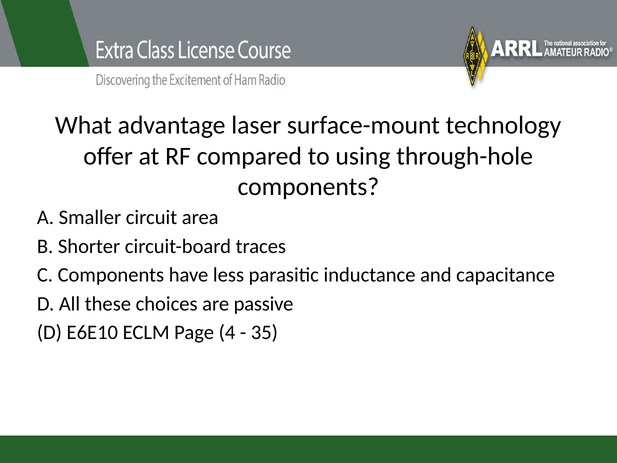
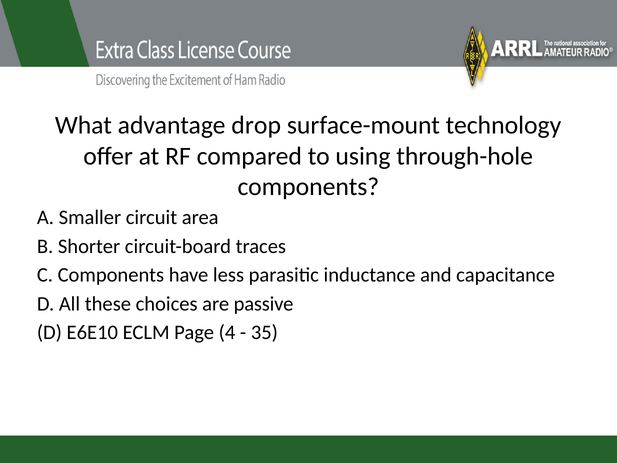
laser: laser -> drop (256, 125)
